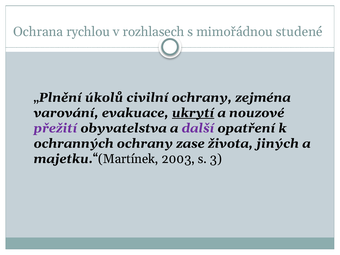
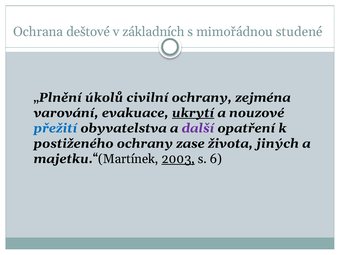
rychlou: rychlou -> deštové (88, 32)
rozhlasech: rozhlasech -> základních (154, 32)
přežití colour: purple -> blue (55, 128)
ochranných: ochranných -> postiženého (74, 144)
2003 underline: none -> present (178, 159)
3: 3 -> 6 (216, 159)
